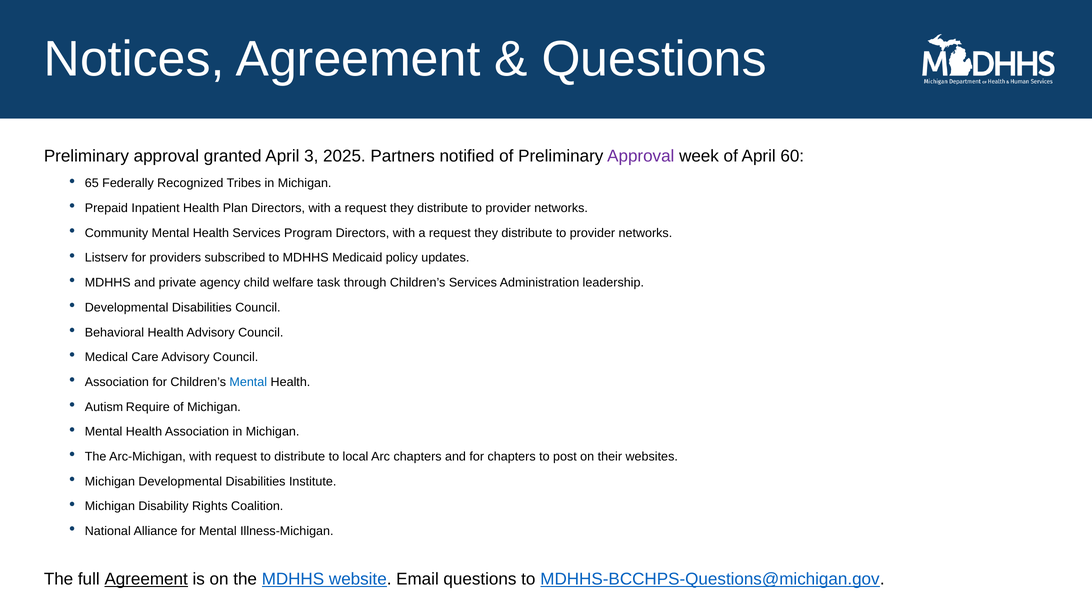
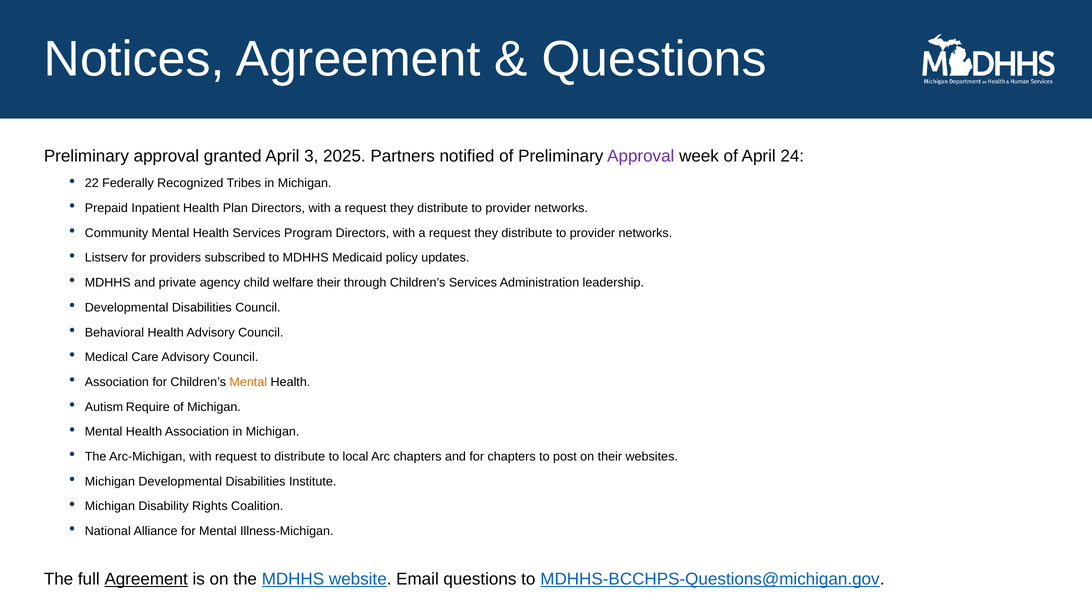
60: 60 -> 24 (792, 156)
65: 65 -> 22 (92, 183)
welfare task: task -> their (329, 283)
Mental colour: blue -> orange (248, 382)
